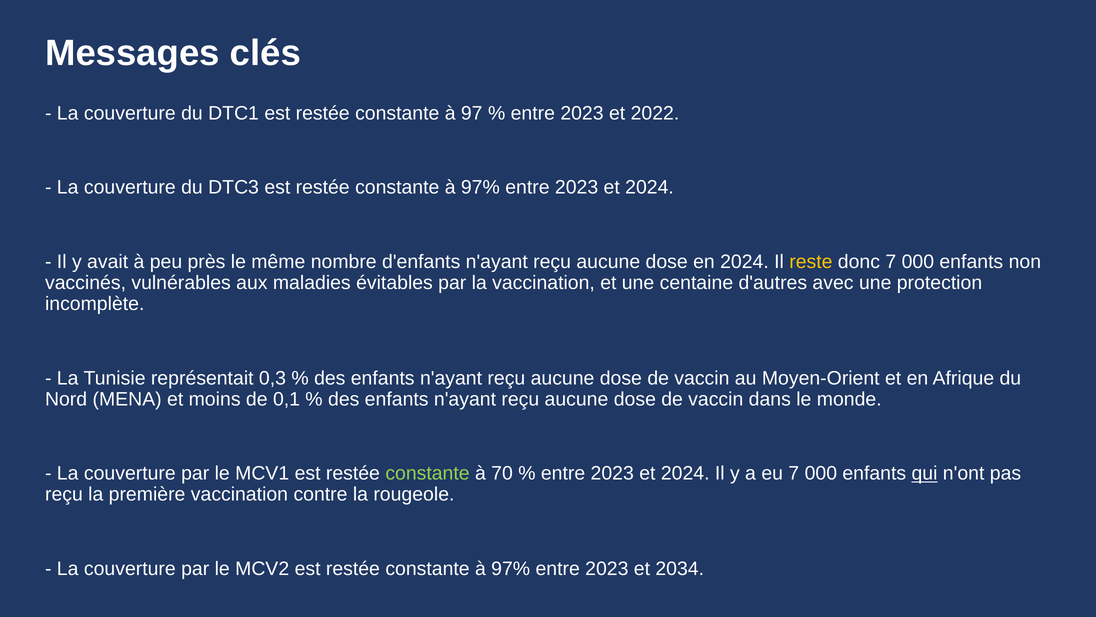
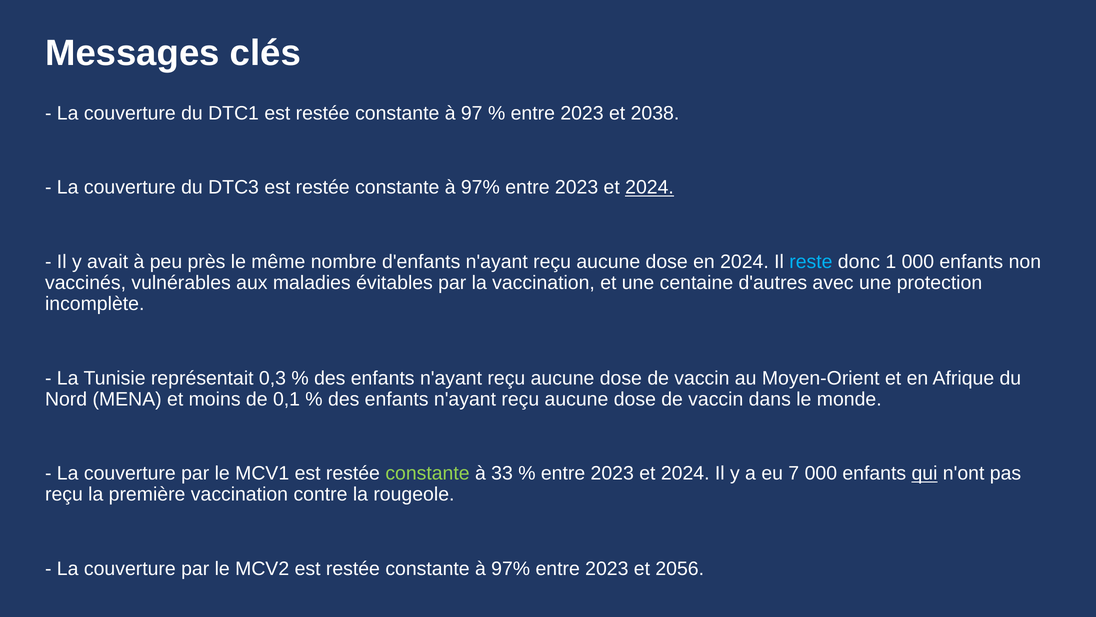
2022: 2022 -> 2038 (655, 113)
2024 underline: none -> present (650, 187)
reste colour: yellow -> light blue (811, 262)
donc 7: 7 -> 1 (891, 262)
70: 70 -> 33 (502, 473)
2034: 2034 -> 2056 (680, 568)
